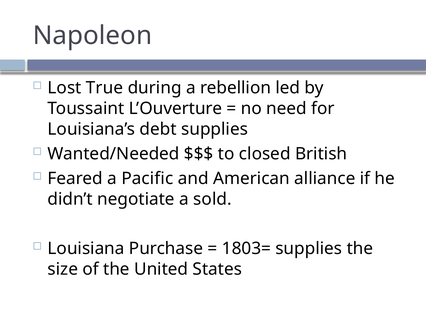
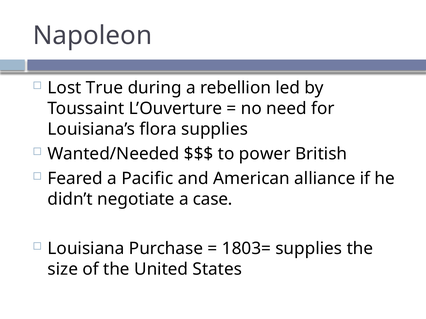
debt: debt -> flora (158, 129)
closed: closed -> power (265, 154)
sold: sold -> case (213, 199)
